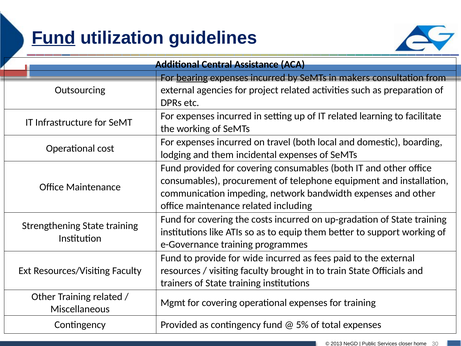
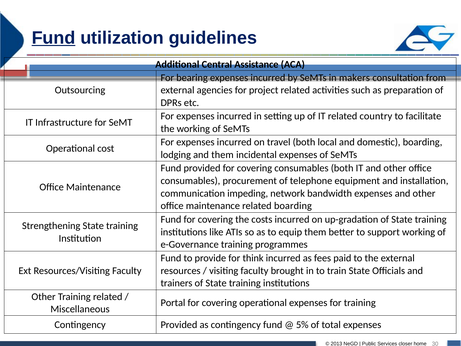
bearing underline: present -> none (192, 78)
learning: learning -> country (376, 116)
related including: including -> boarding (293, 206)
wide: wide -> think (253, 258)
Mgmt: Mgmt -> Portal (173, 303)
